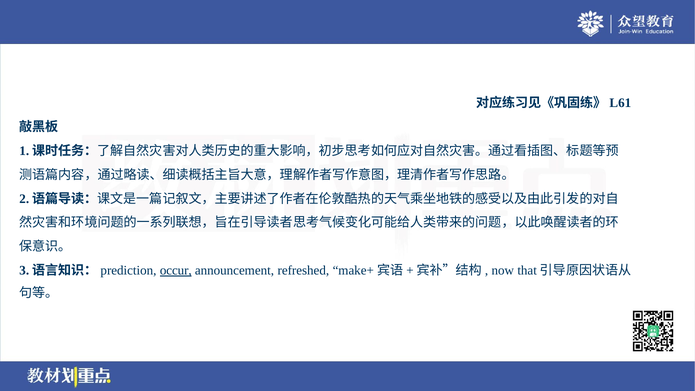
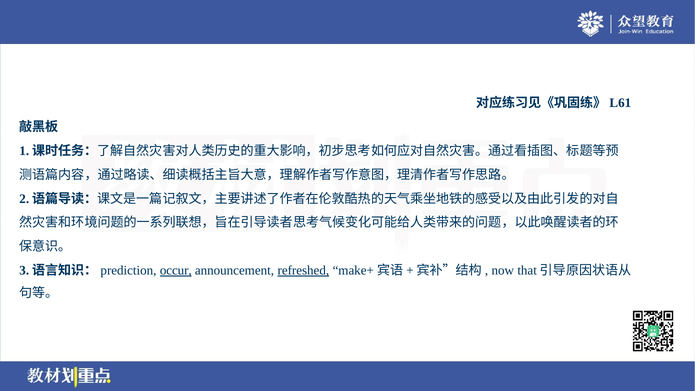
refreshed underline: none -> present (303, 270)
